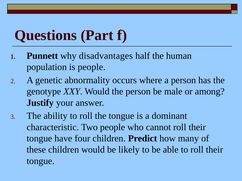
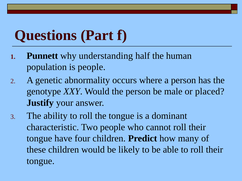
disadvantages: disadvantages -> understanding (106, 56)
among: among -> placed (210, 92)
